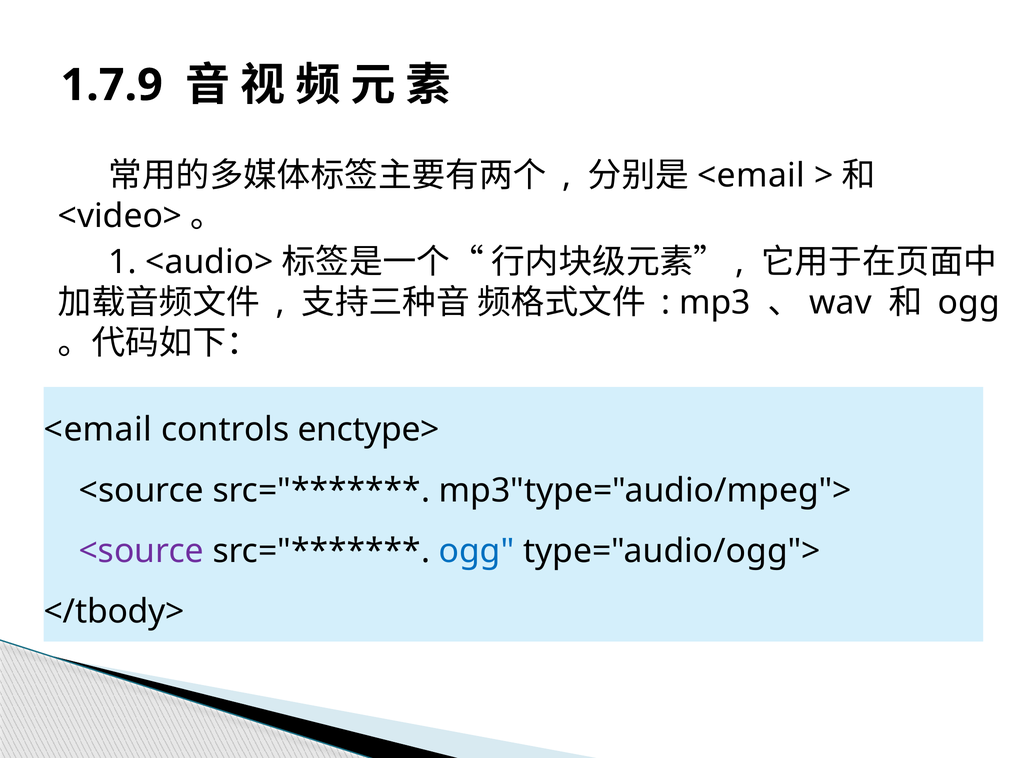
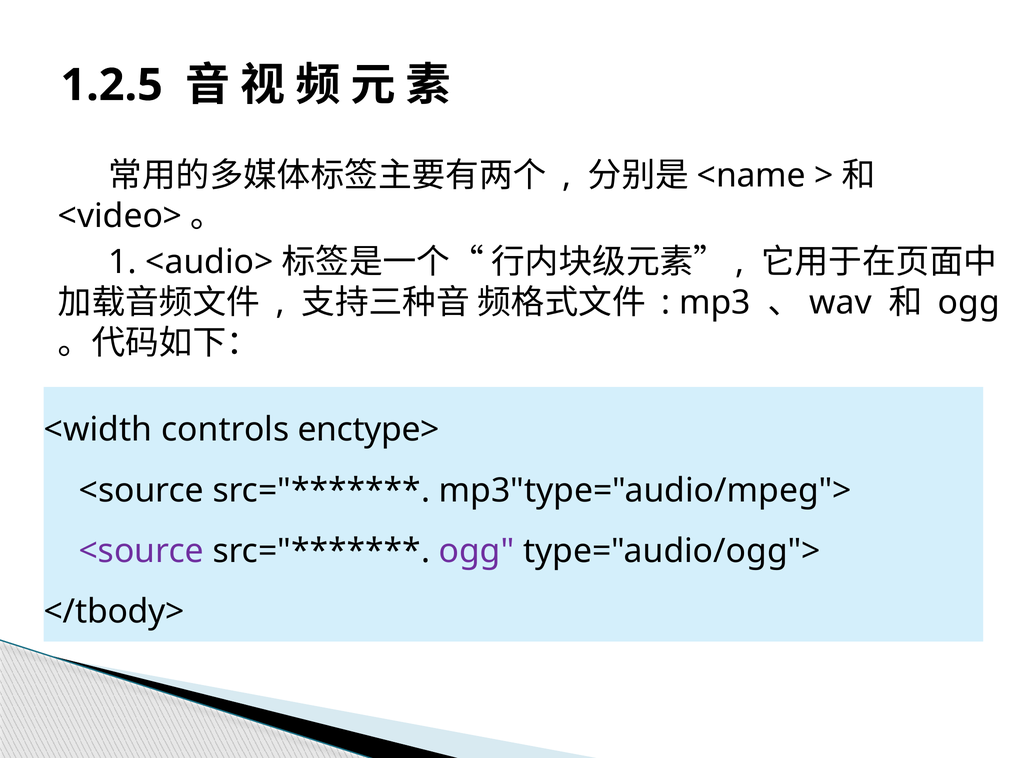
1.7.9: 1.7.9 -> 1.2.5 (112, 85)
<email: <email -> <name (751, 176)
<email: <email -> <width (98, 430)
ogg colour: blue -> purple (477, 551)
